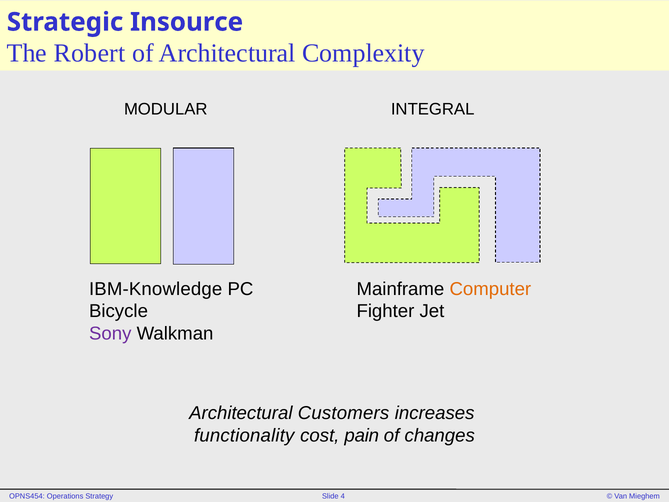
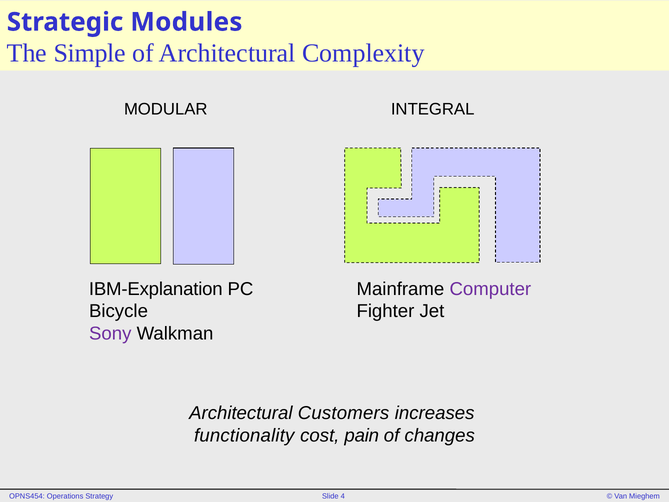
Insource: Insource -> Modules (186, 22)
Robert: Robert -> Simple (90, 53)
Computer colour: orange -> purple (490, 289)
IBM-Knowledge: IBM-Knowledge -> IBM-Explanation (156, 289)
